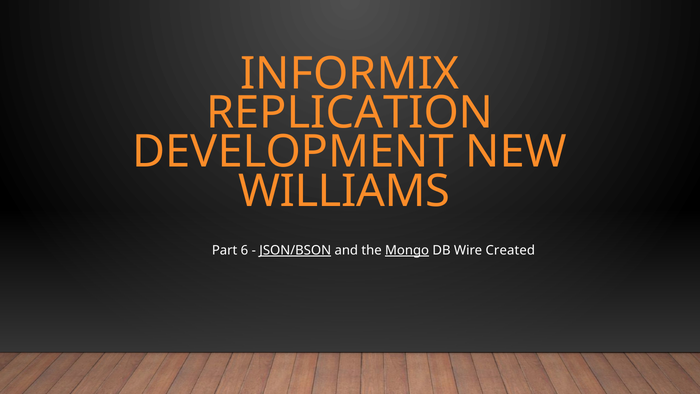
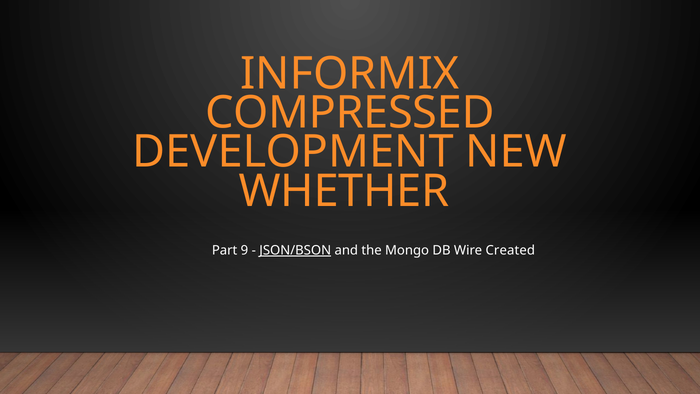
REPLICATION: REPLICATION -> COMPRESSED (350, 113)
WILLIAMS: WILLIAMS -> WHETHER (344, 191)
6: 6 -> 9 (244, 250)
Mongo underline: present -> none (407, 250)
